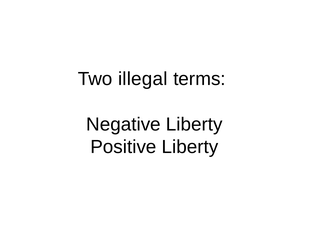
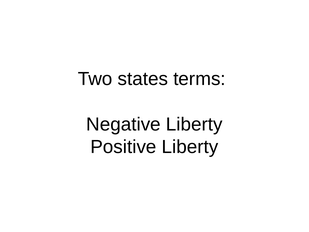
illegal: illegal -> states (143, 79)
